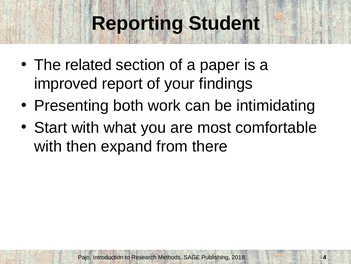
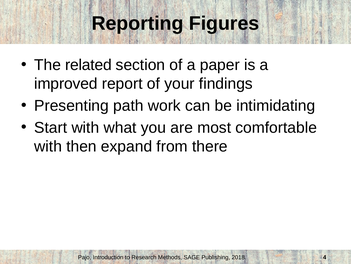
Student: Student -> Figures (224, 23)
both: both -> path (128, 105)
